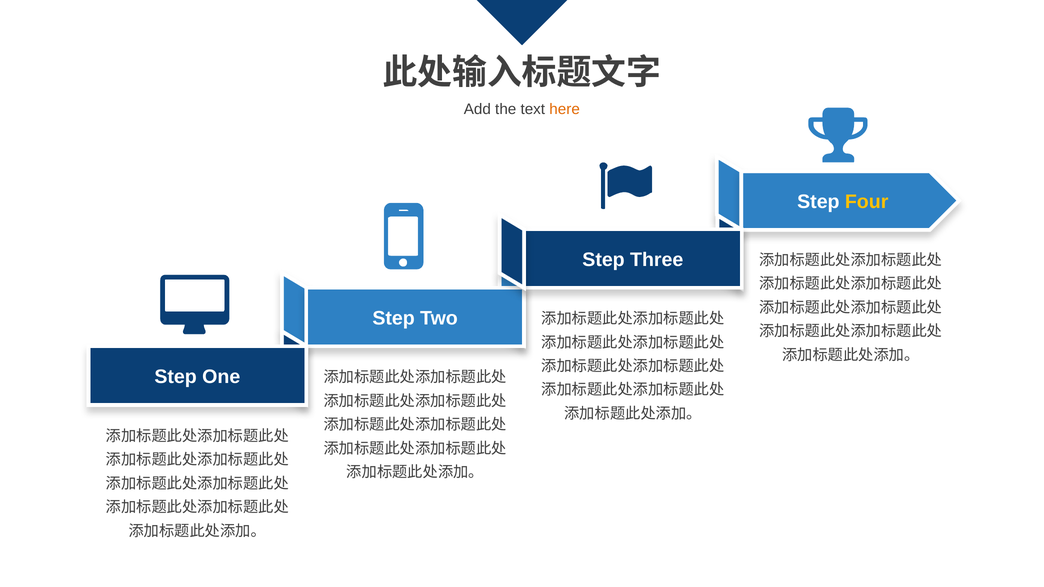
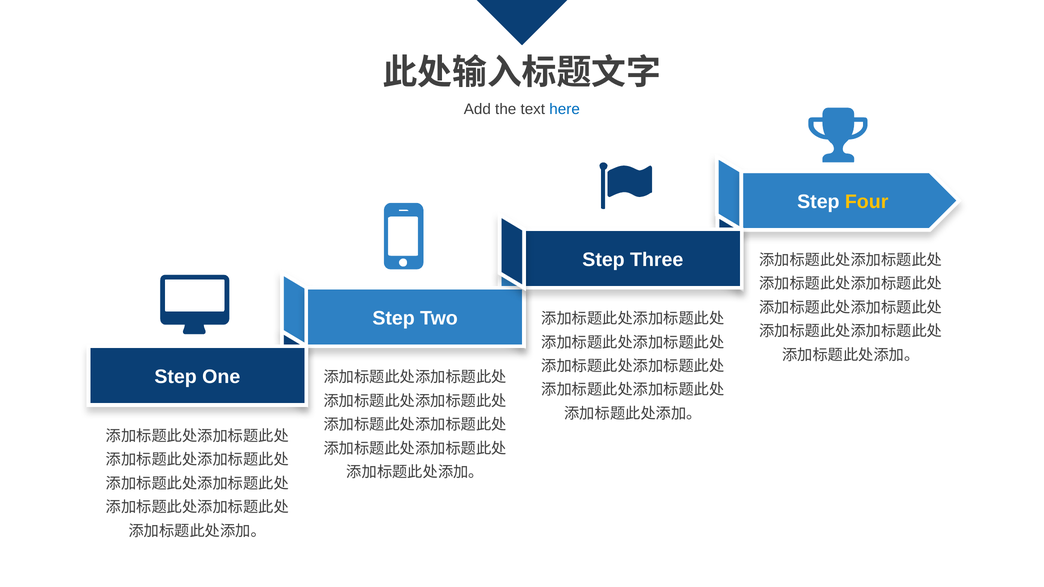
here colour: orange -> blue (565, 109)
